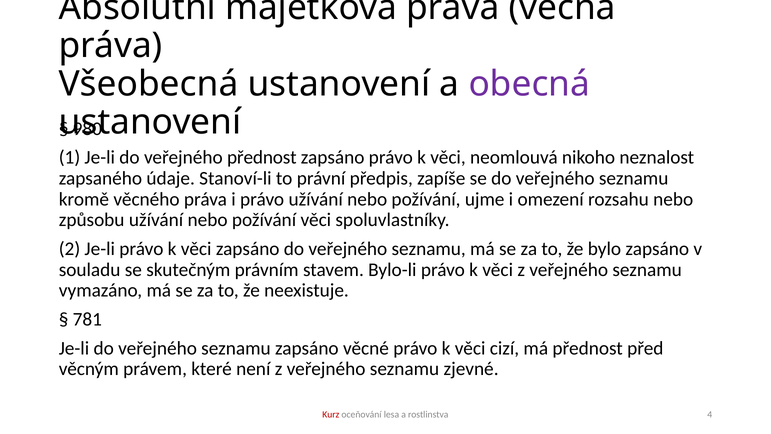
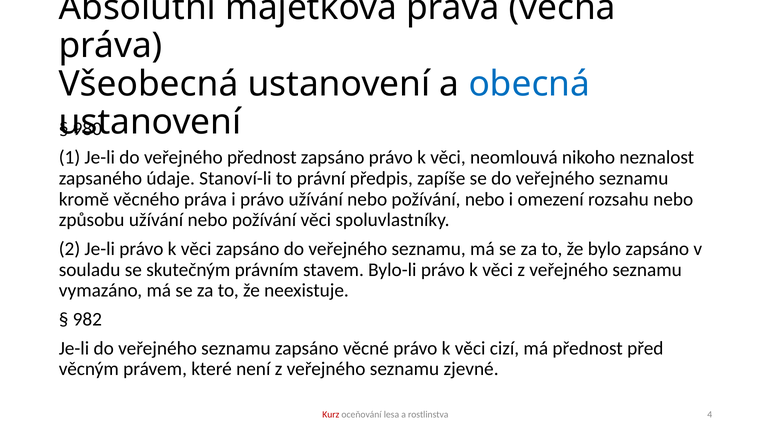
obecná colour: purple -> blue (529, 84)
požívání ujme: ujme -> nebo (485, 199)
781: 781 -> 982 (87, 319)
